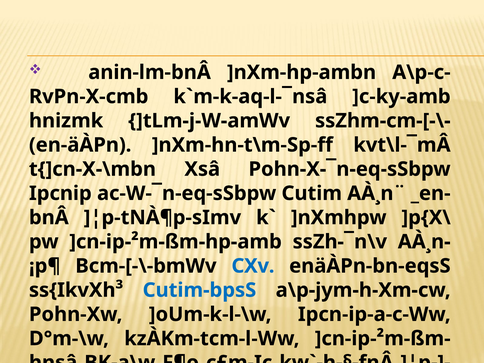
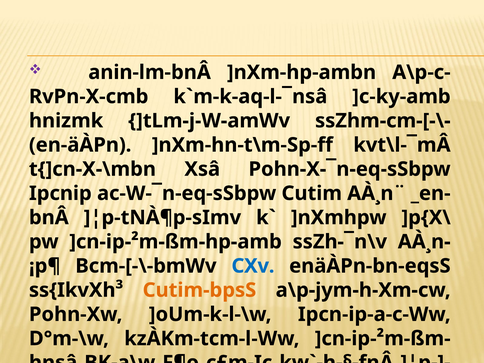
Cutim-bpsS colour: blue -> orange (199, 290)
